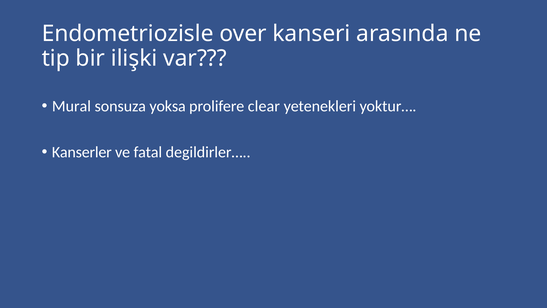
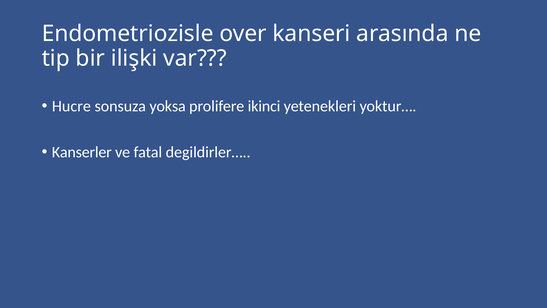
Mural: Mural -> Hucre (71, 106)
clear: clear -> ikinci (264, 106)
